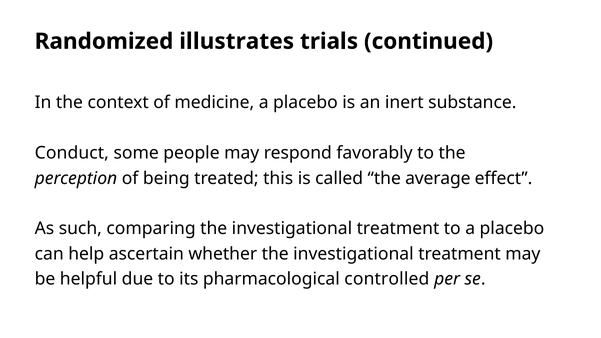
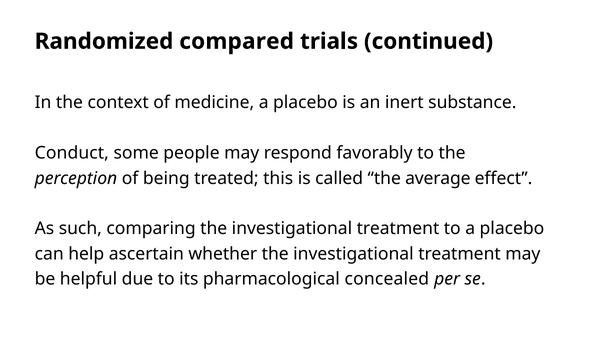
illustrates: illustrates -> compared (237, 41)
controlled: controlled -> concealed (387, 279)
